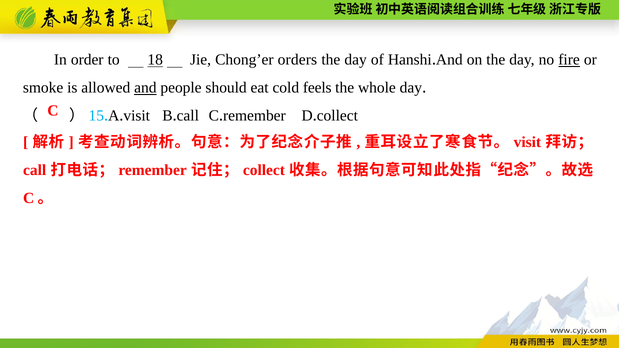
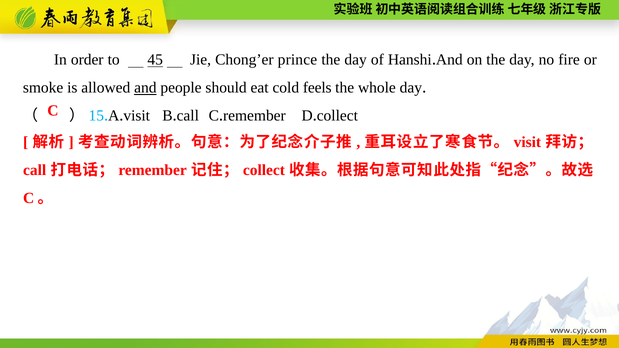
18: 18 -> 45 (155, 60)
orders: orders -> prince (297, 60)
fire underline: present -> none (569, 60)
